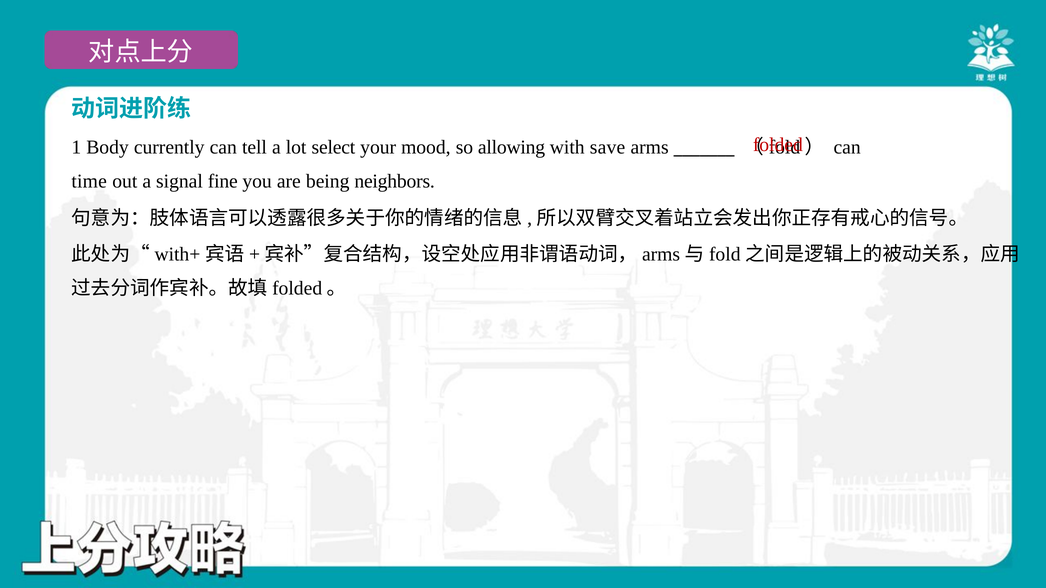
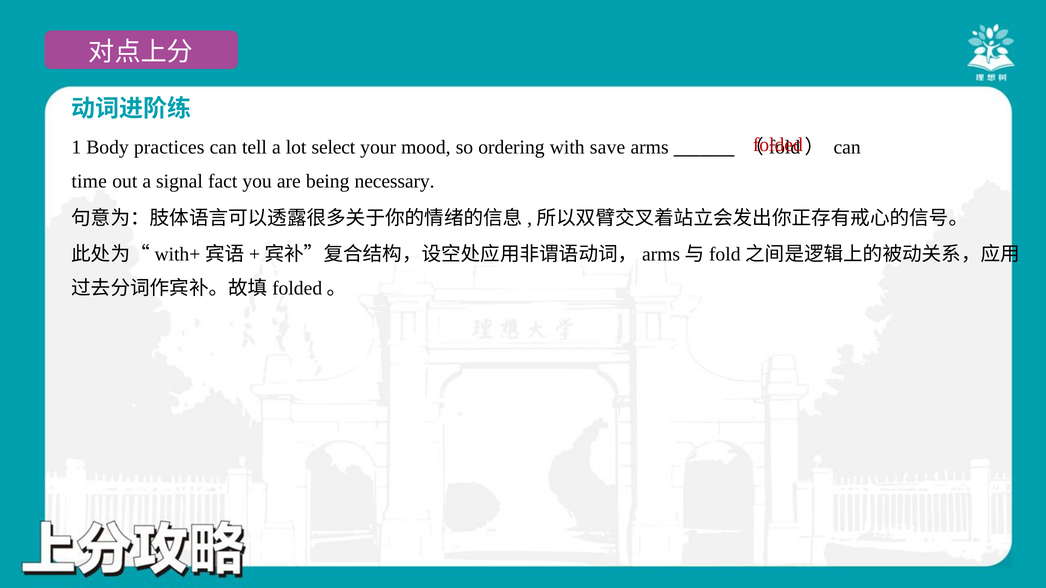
currently: currently -> practices (169, 148)
allowing: allowing -> ordering (511, 148)
fine: fine -> fact (223, 181)
neighbors: neighbors -> necessary (395, 181)
